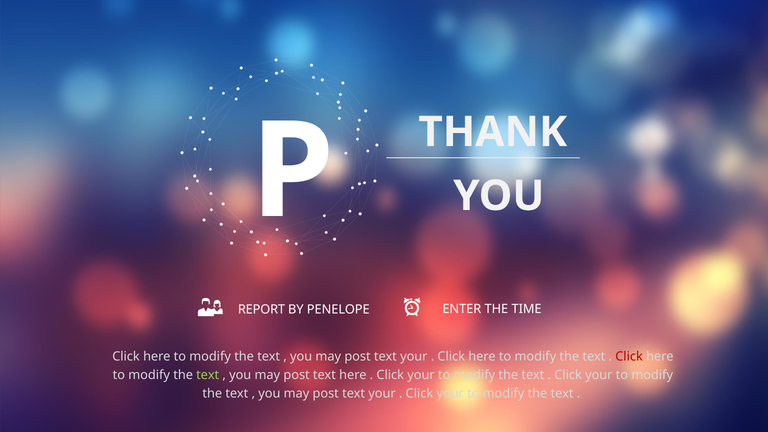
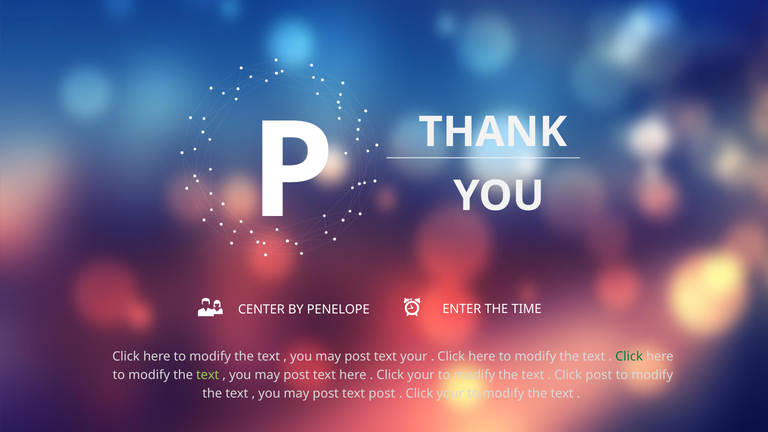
REPORT: REPORT -> CENTER (261, 310)
Click colour: red -> green (629, 356)
your: your -> post (599, 375)
your: your -> post (382, 393)
